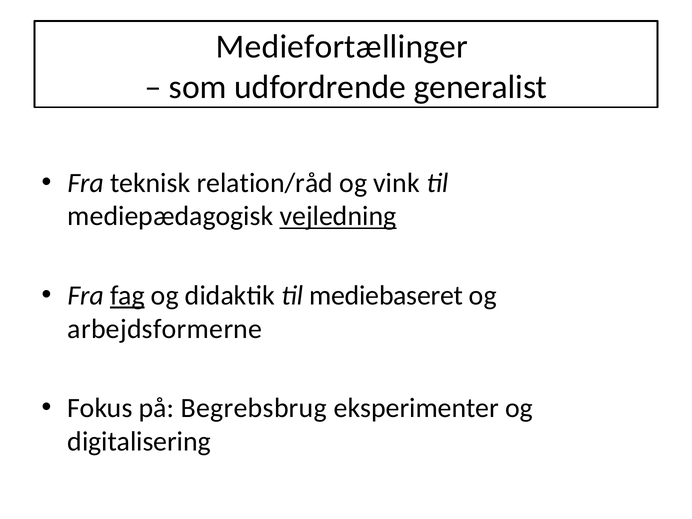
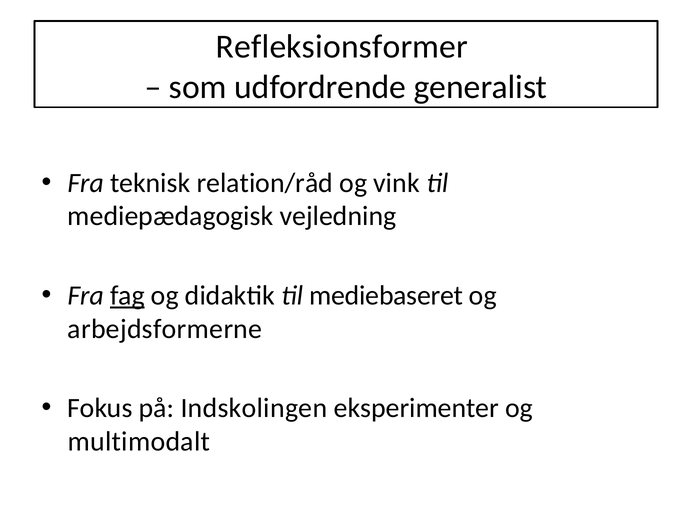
Mediefortællinger: Mediefortællinger -> Refleksionsformer (342, 47)
vejledning underline: present -> none (338, 216)
Begrebsbrug: Begrebsbrug -> Indskolingen (254, 408)
digitalisering: digitalisering -> multimodalt (139, 442)
